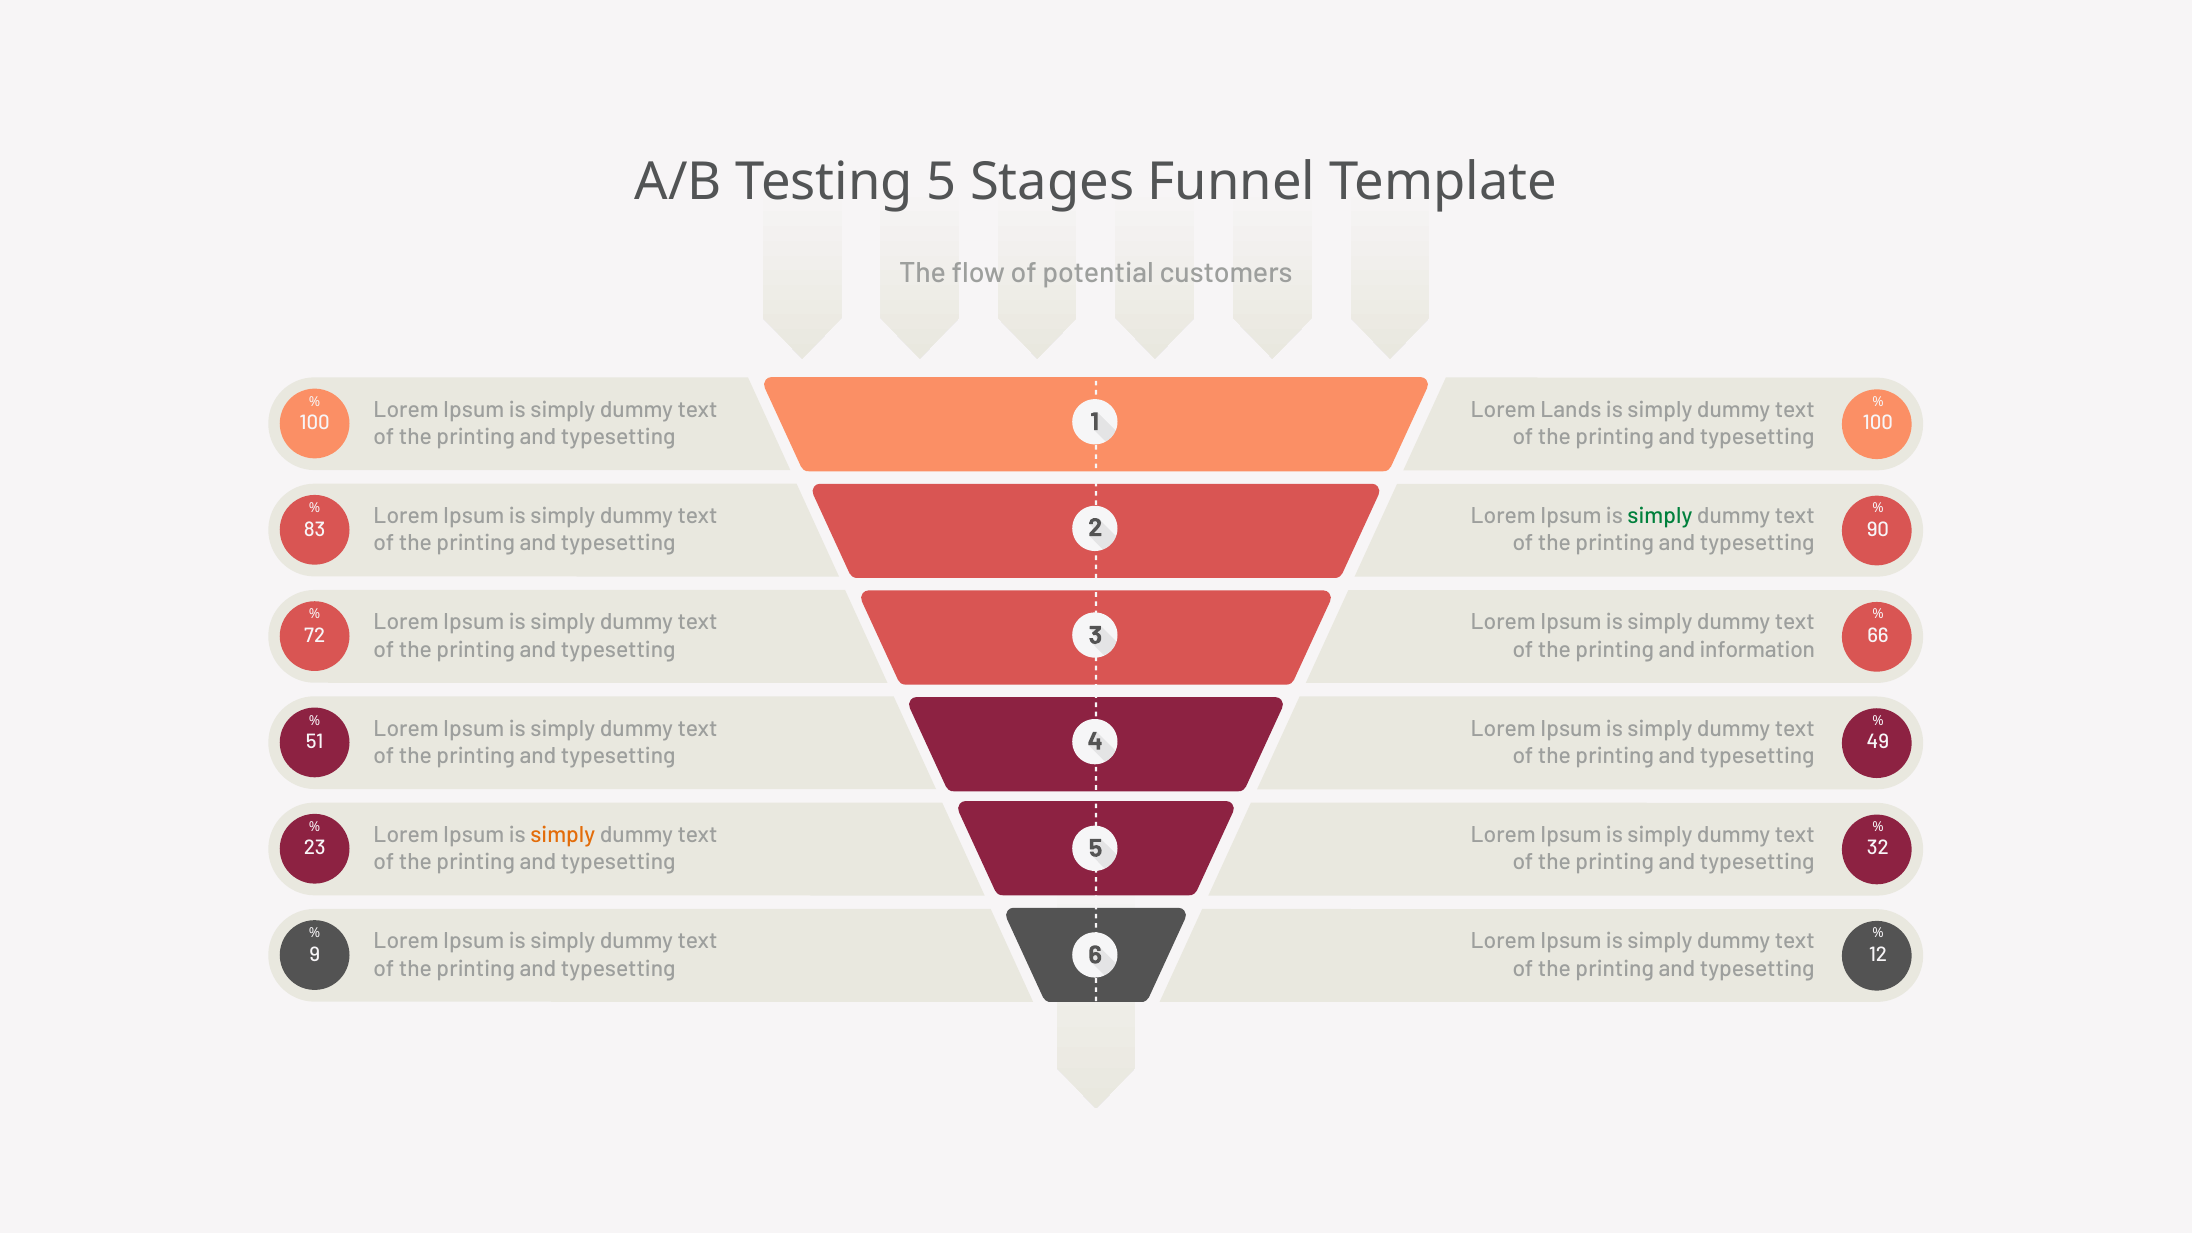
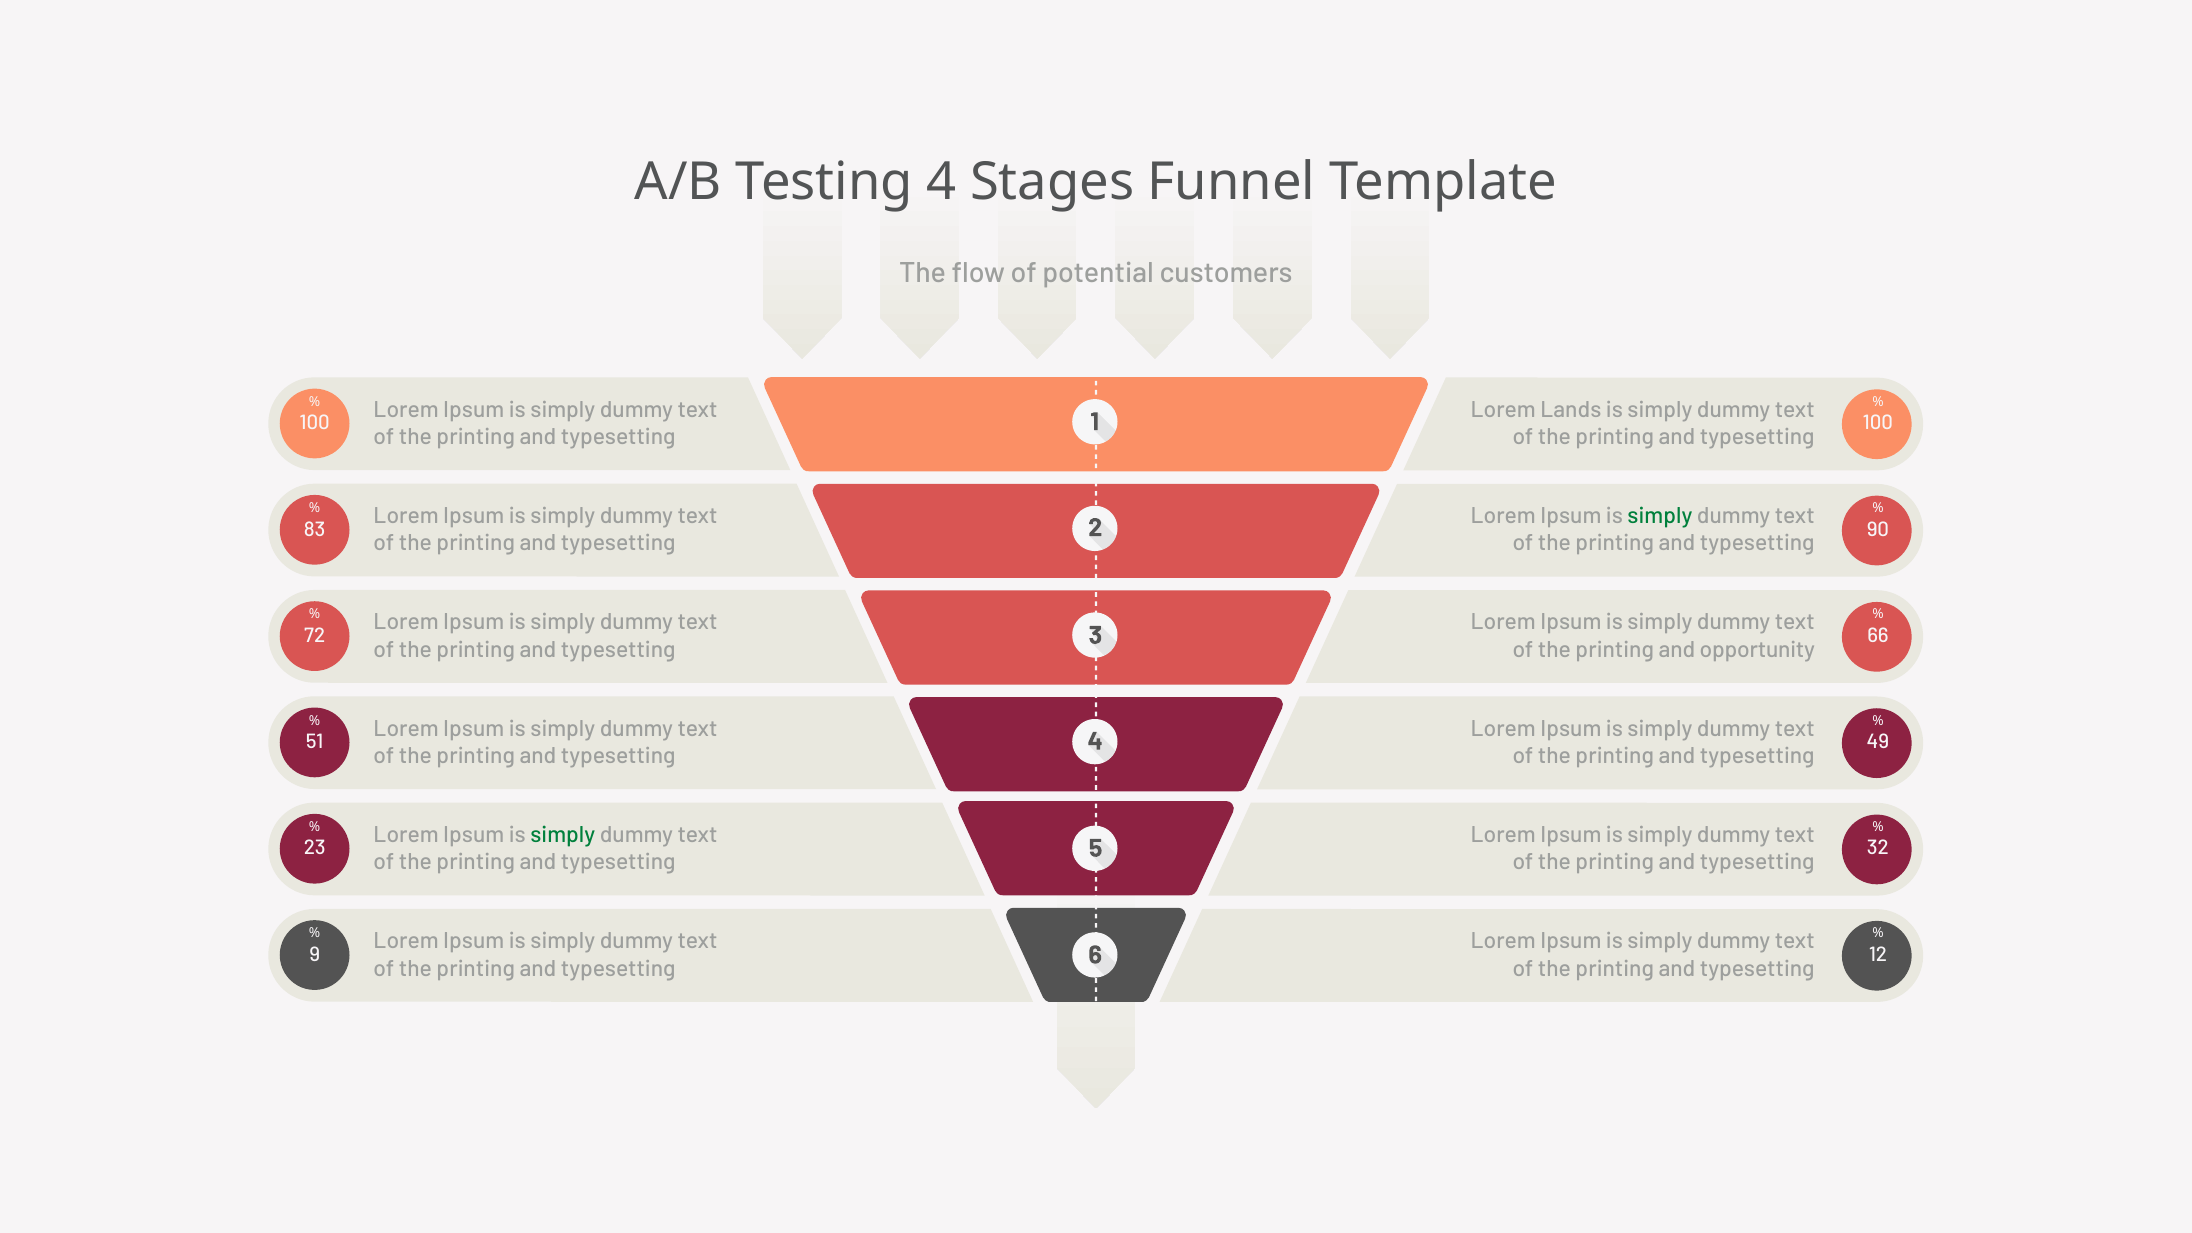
5: 5 -> 4 (942, 182)
information: information -> opportunity (1757, 650)
simply colour: orange -> green (563, 835)
